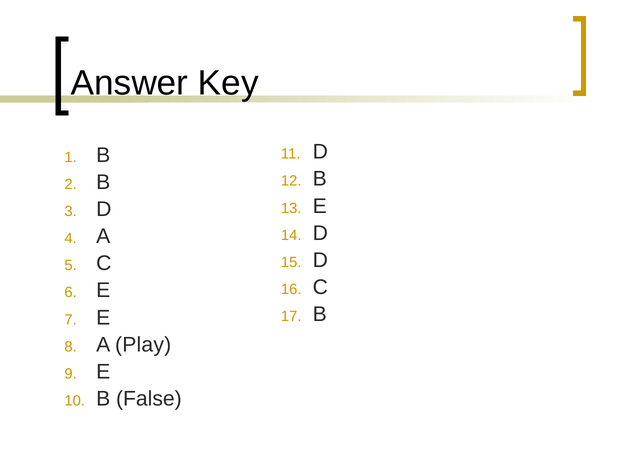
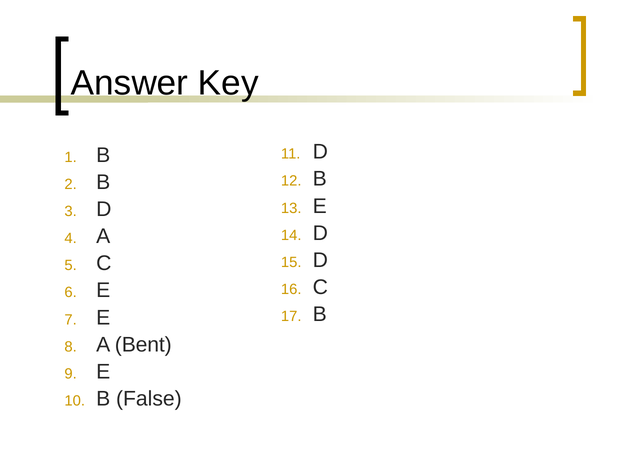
Play: Play -> Bent (143, 344)
